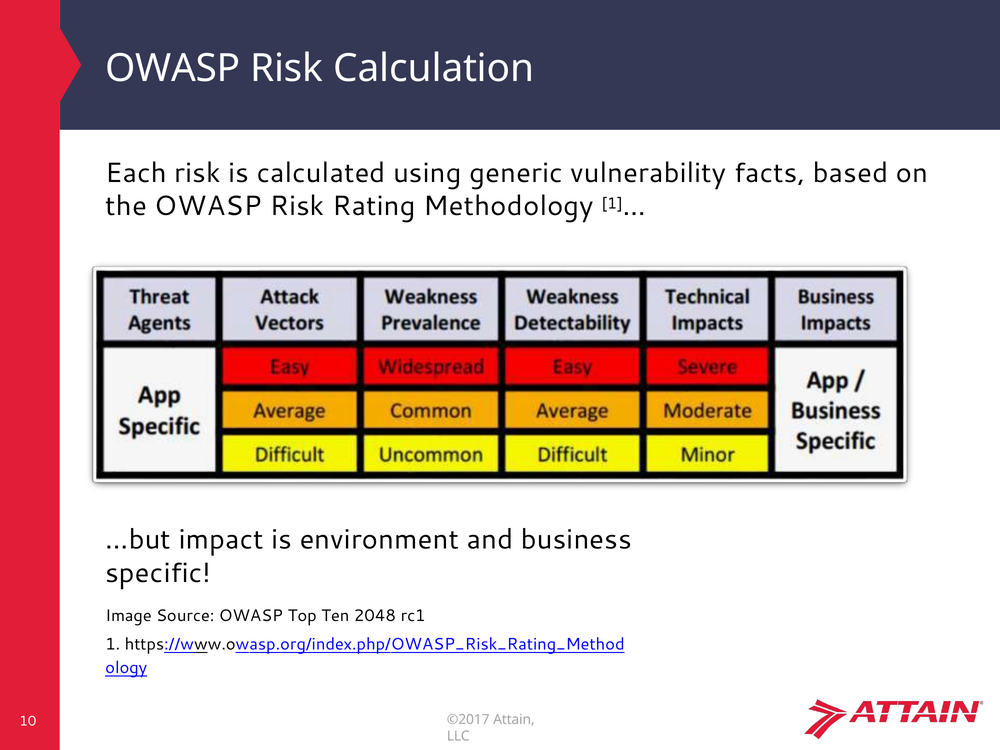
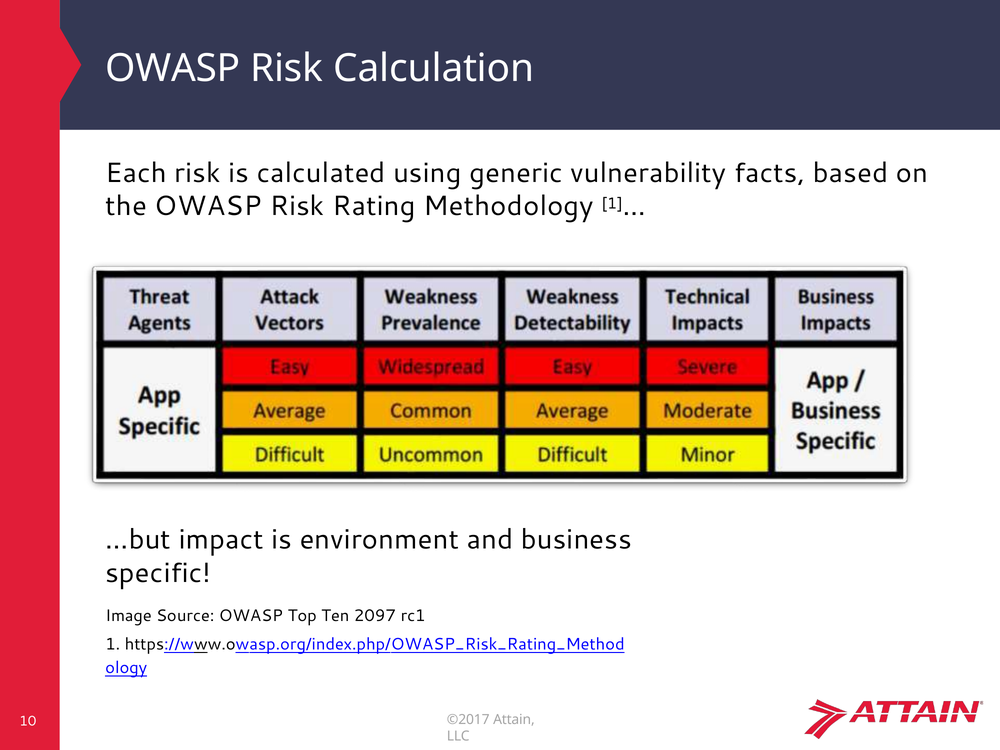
2048: 2048 -> 2097 (375, 616)
